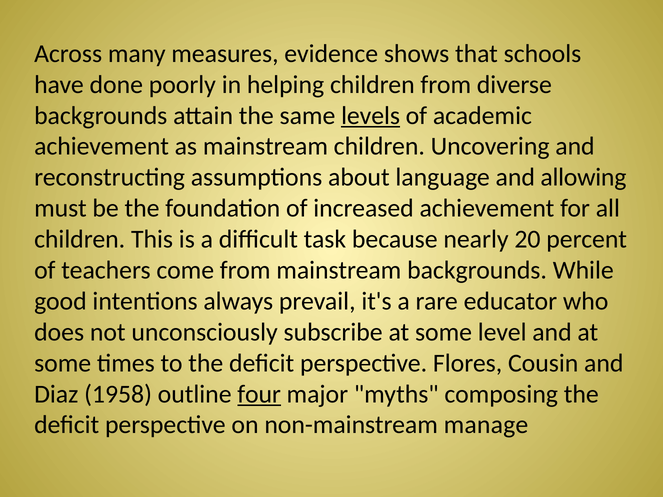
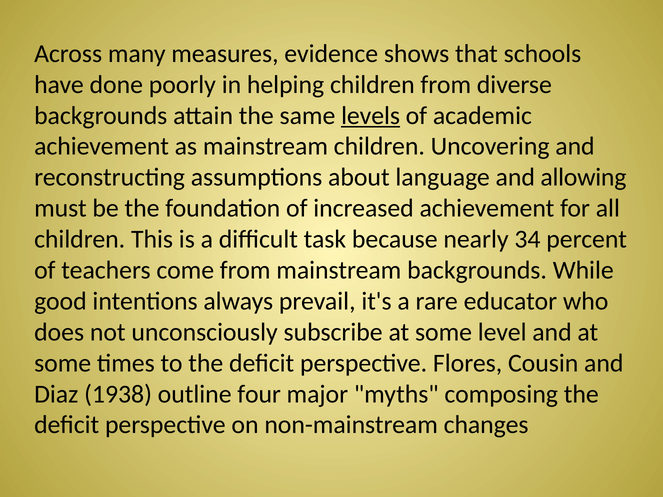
20: 20 -> 34 (527, 239)
1958: 1958 -> 1938 (118, 394)
four underline: present -> none (259, 394)
manage: manage -> changes (486, 425)
